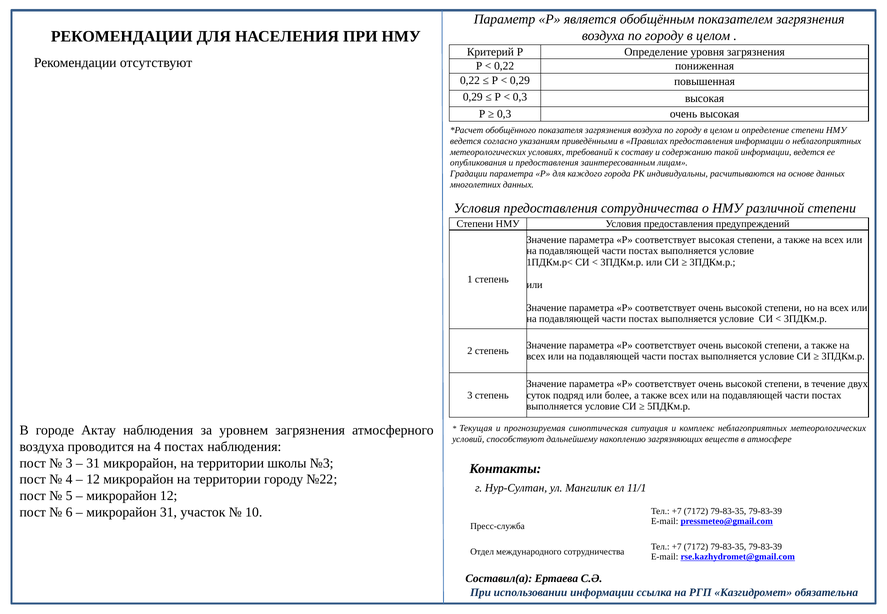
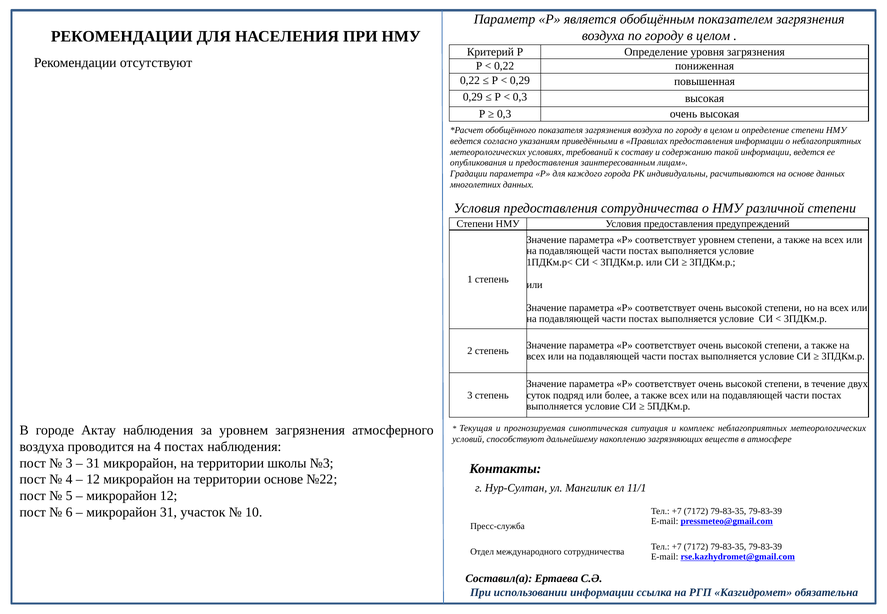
соответствует высокая: высокая -> уровнем (717, 240)
территории городу: городу -> основе (284, 479)
